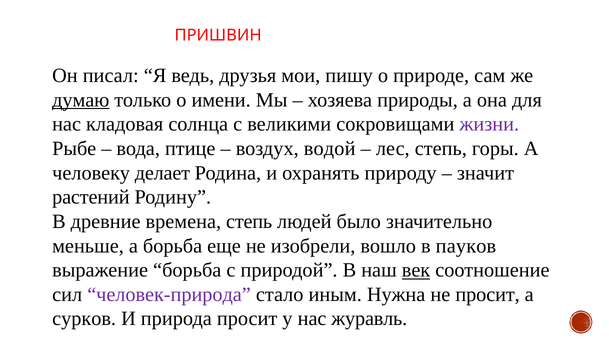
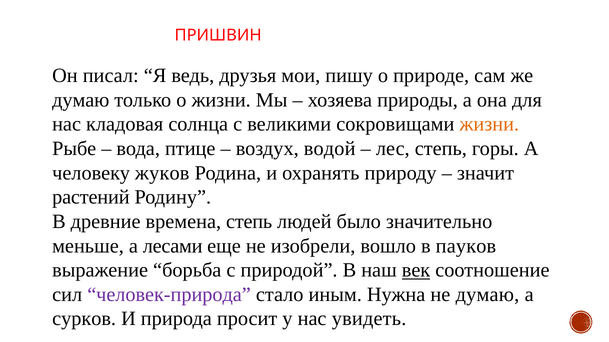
думаю underline: present -> none (81, 100)
о имени: имени -> жизни (221, 100)
жизни colour: purple -> orange (489, 124)
делает: делает -> жуков (162, 173)
а борьба: борьба -> лесами (173, 246)
не просит: просит -> думаю (487, 295)
журавль: журавль -> увидеть (369, 319)
